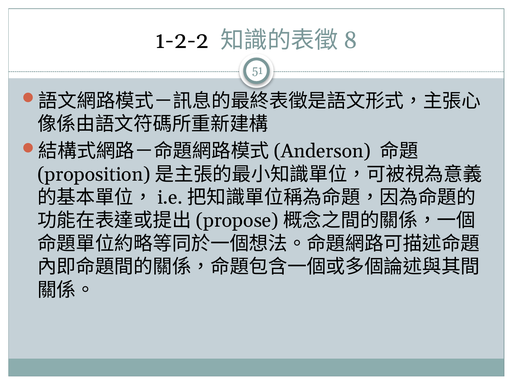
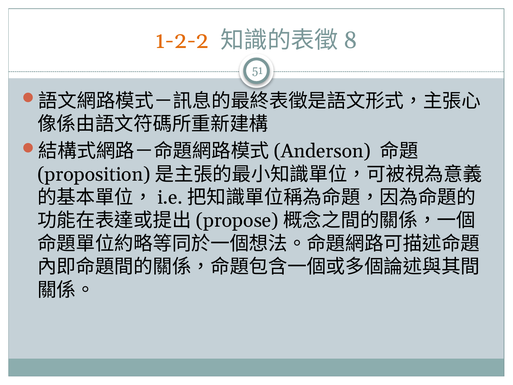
1-2-2 colour: black -> orange (182, 40)
